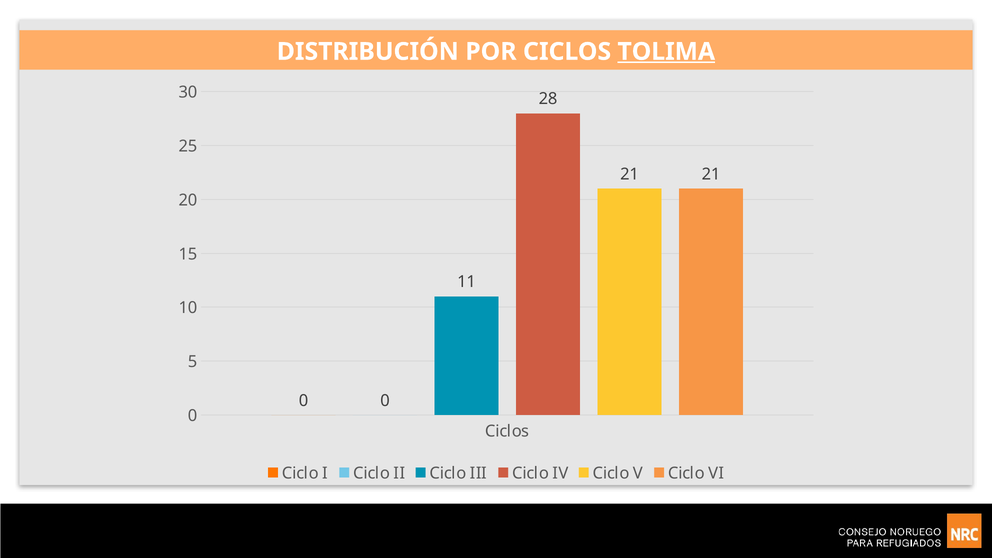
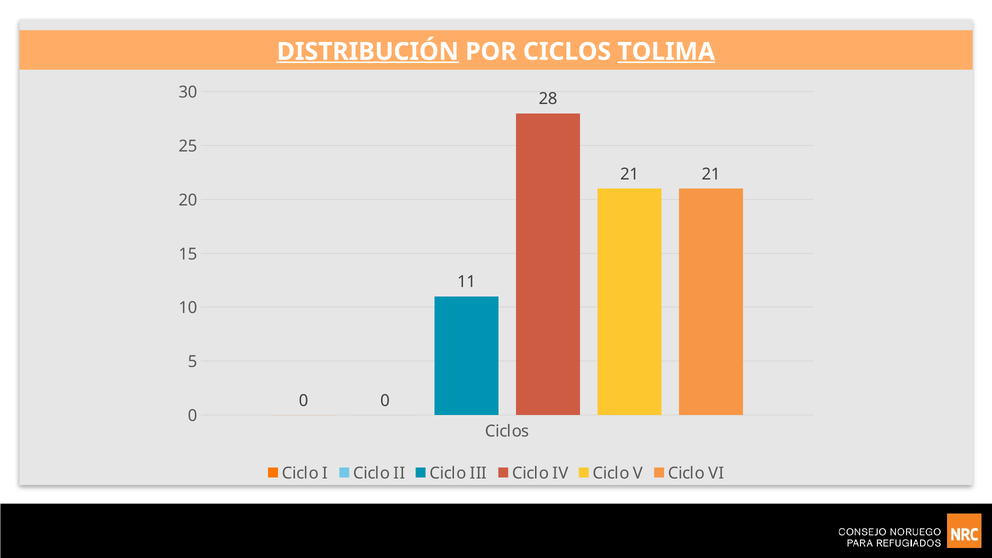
DISTRIBUCIÓN underline: none -> present (368, 52)
